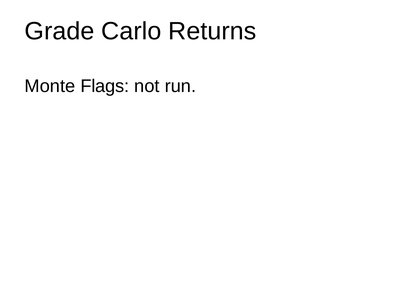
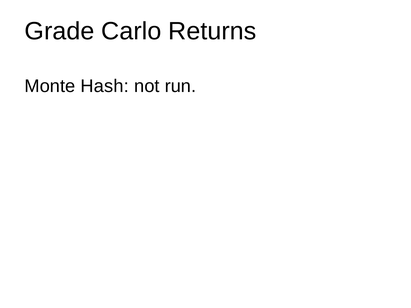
Flags: Flags -> Hash (105, 86)
